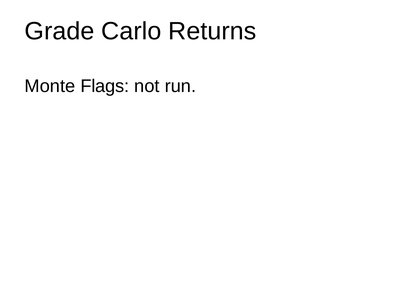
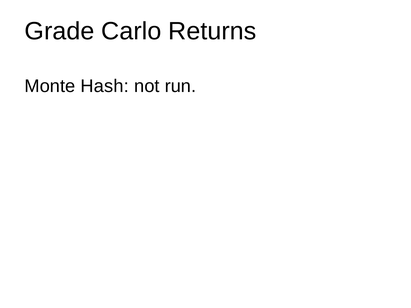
Flags: Flags -> Hash (105, 86)
